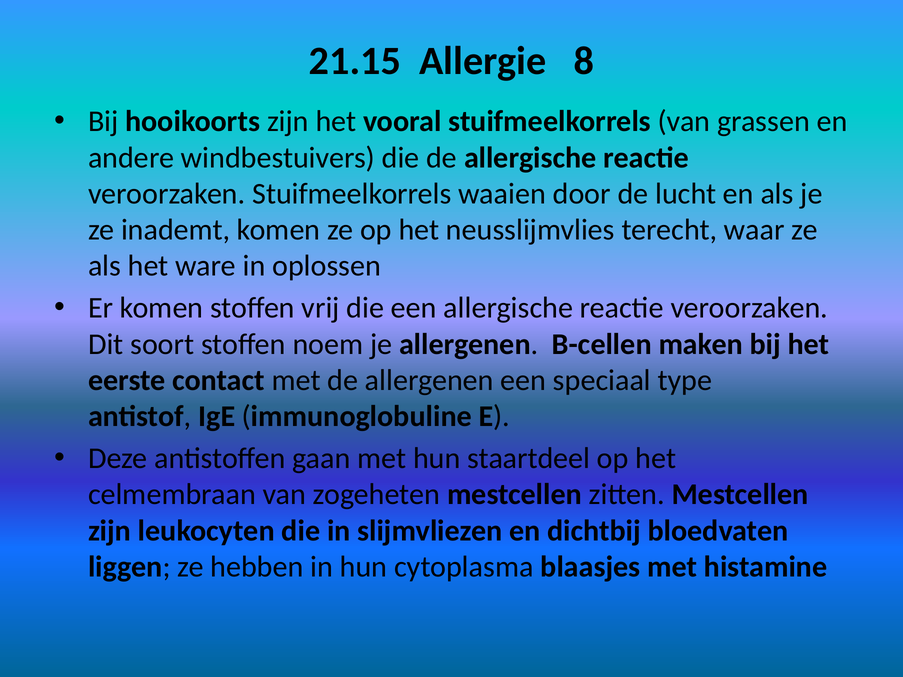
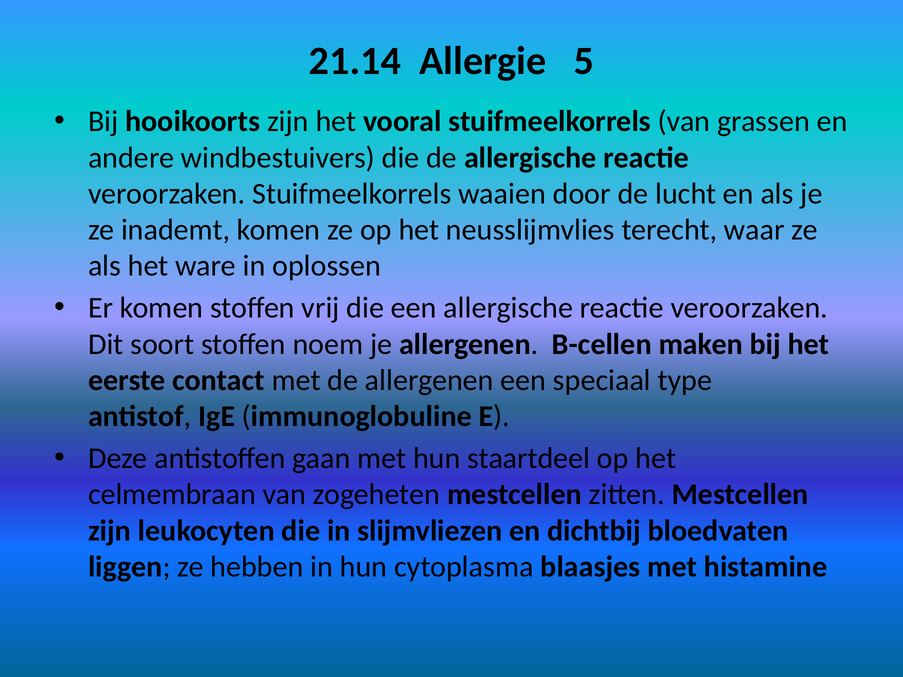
21.15: 21.15 -> 21.14 (355, 61)
8: 8 -> 5 (584, 61)
